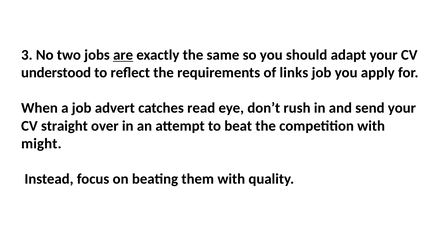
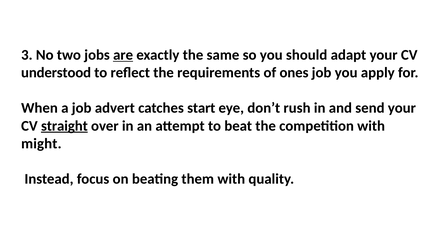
links: links -> ones (294, 73)
read: read -> start (201, 108)
straight underline: none -> present (64, 126)
